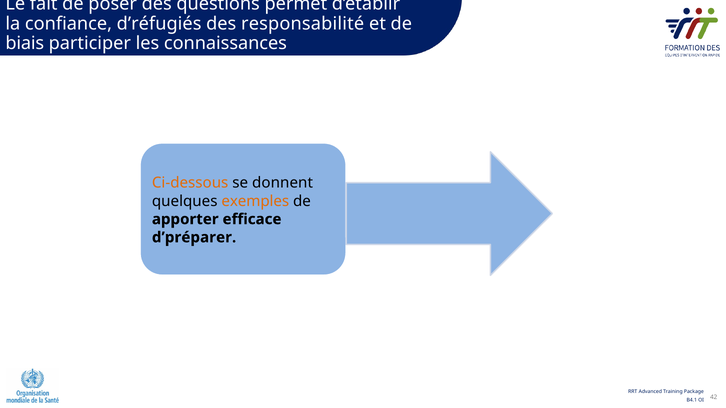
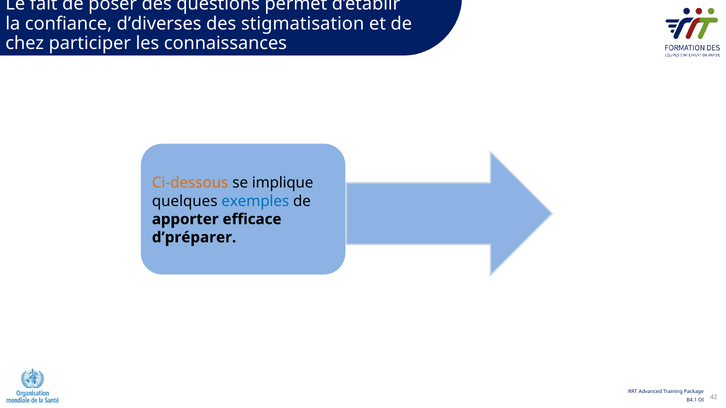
d’réfugiés: d’réfugiés -> d’diverses (159, 24)
responsabilité: responsabilité -> stigmatisation (303, 24)
biais: biais -> chez (25, 43)
donnent: donnent -> implique (283, 183)
exemples colour: orange -> blue (255, 201)
